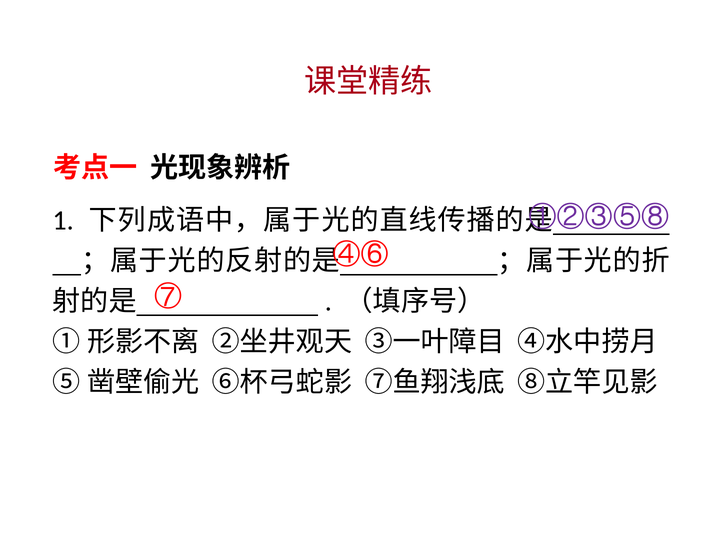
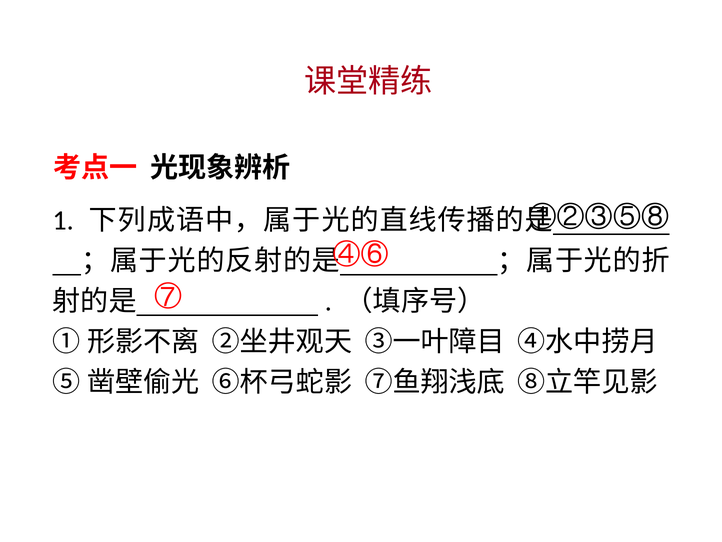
①②③⑤⑧ colour: purple -> black (599, 217)
